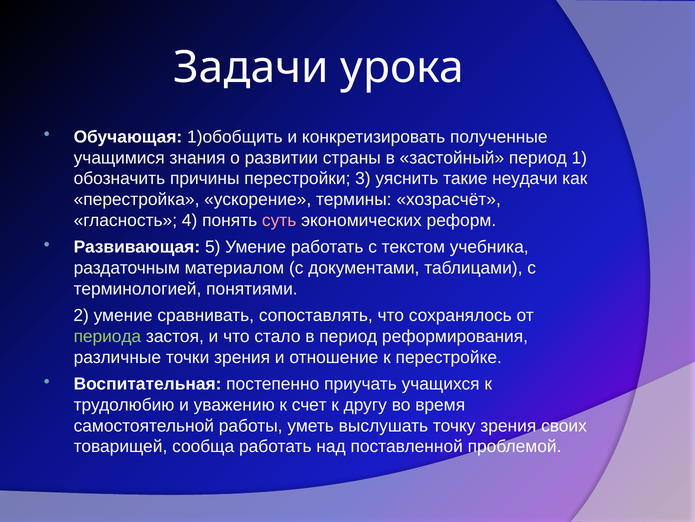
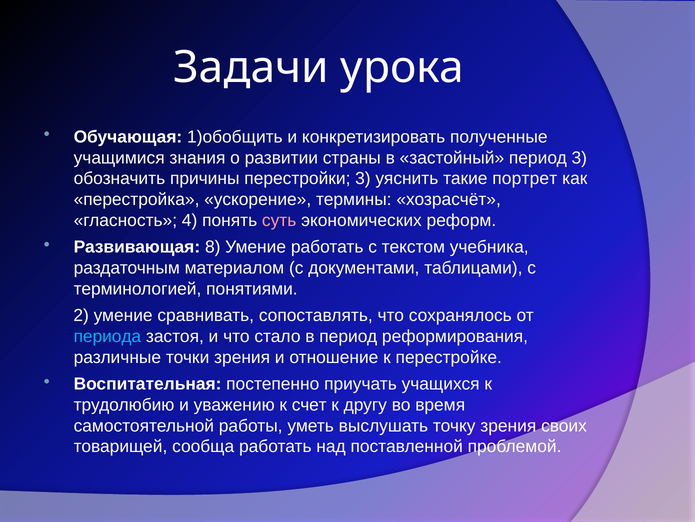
период 1: 1 -> 3 (579, 158)
неудачи: неудачи -> портрет (525, 178)
5: 5 -> 8 (213, 247)
периода colour: light green -> light blue (107, 336)
